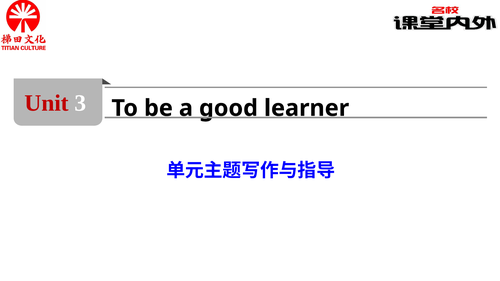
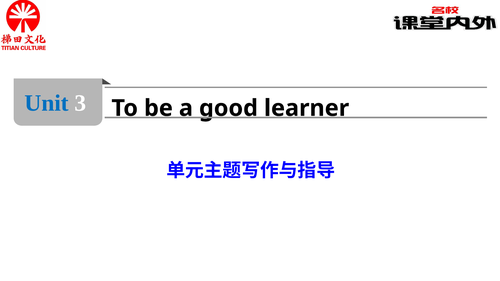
Unit colour: red -> blue (47, 103)
